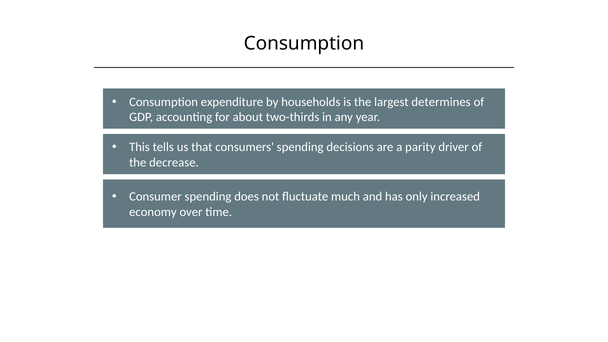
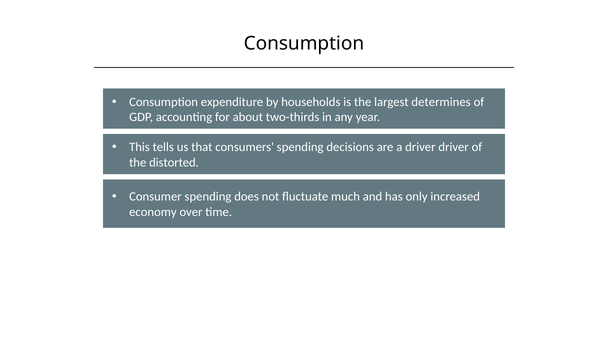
a parity: parity -> driver (420, 147)
decrease: decrease -> distorted (174, 162)
